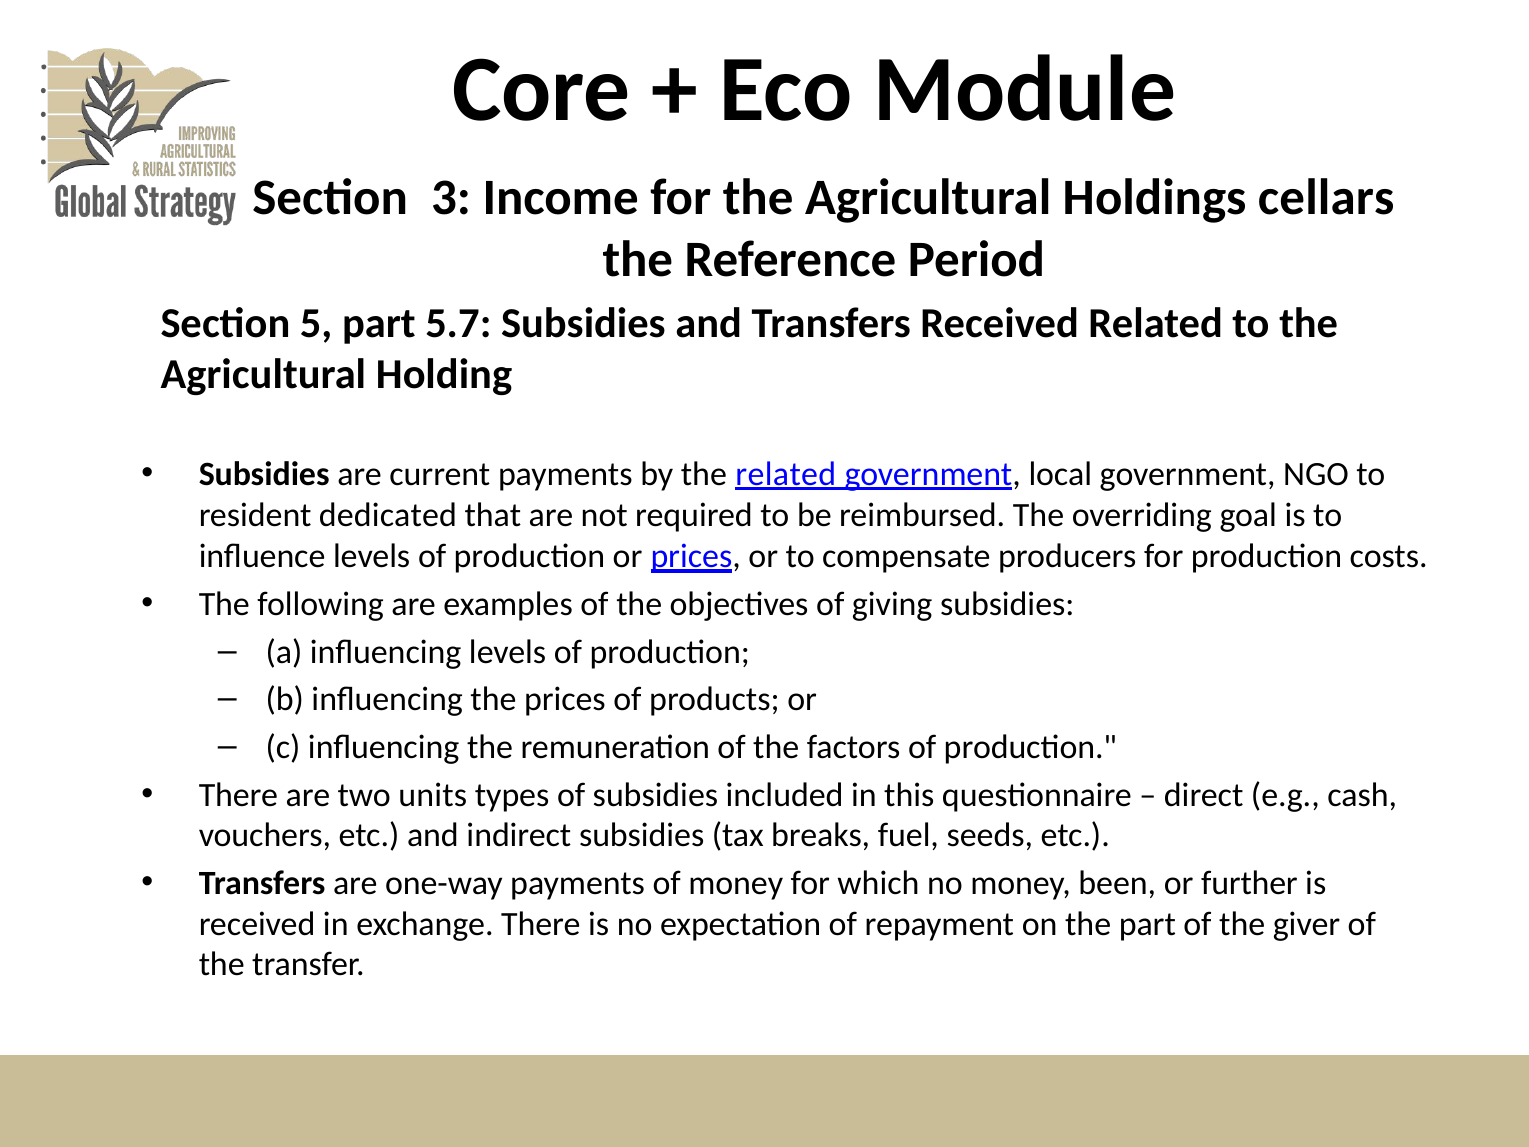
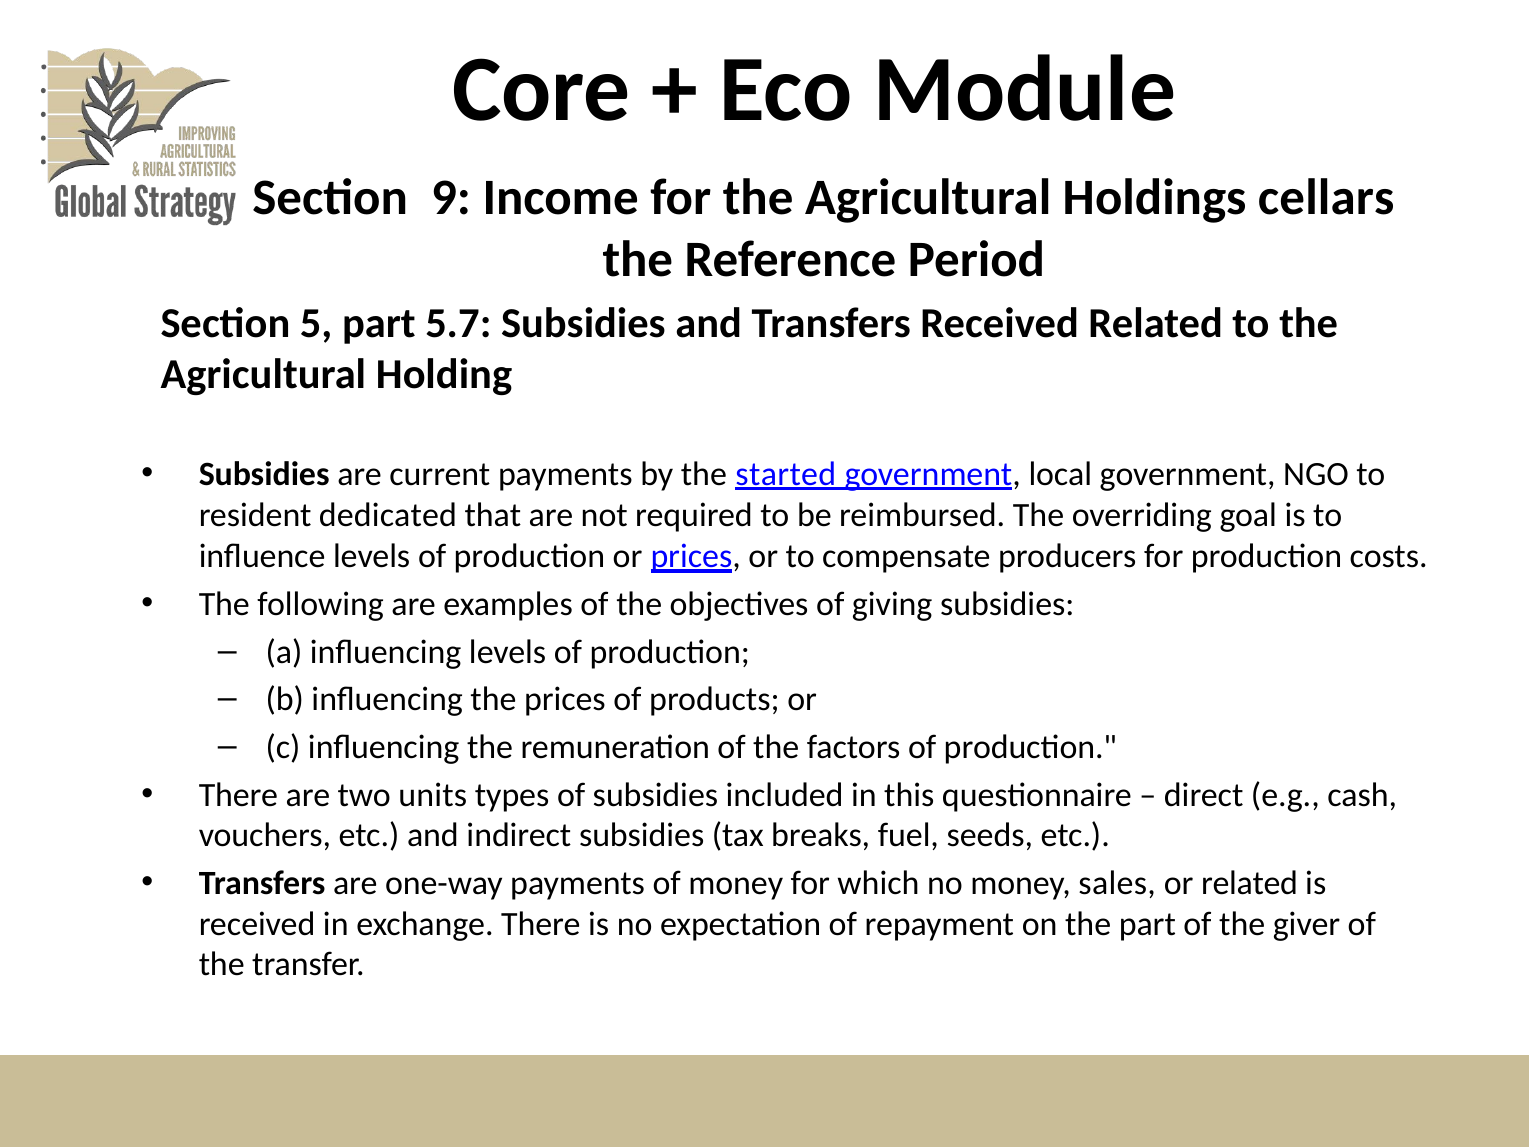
3: 3 -> 9 (451, 198)
the related: related -> started (786, 474)
been: been -> sales (1117, 883)
or further: further -> related (1250, 883)
